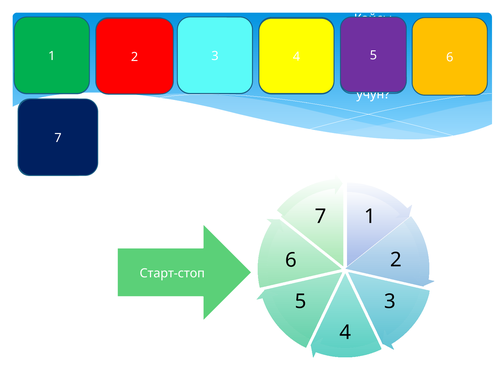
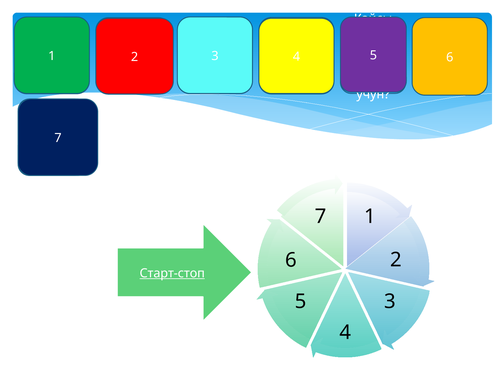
Старт-стоп underline: none -> present (172, 273)
